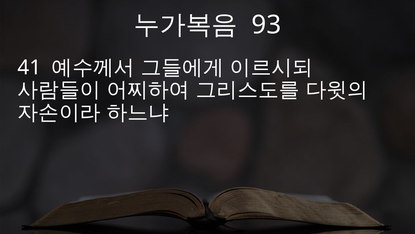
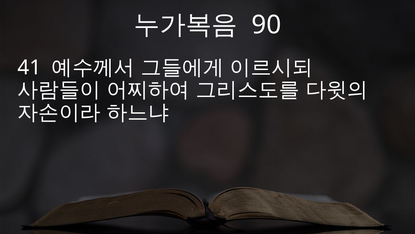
93: 93 -> 90 (266, 25)
